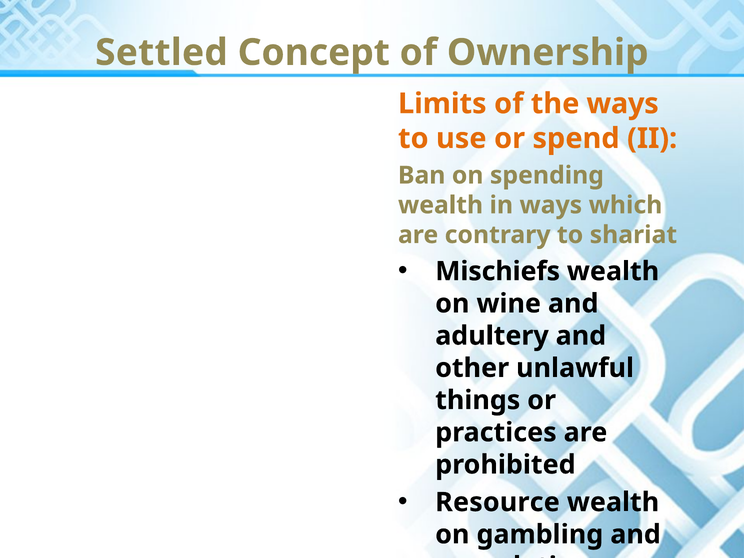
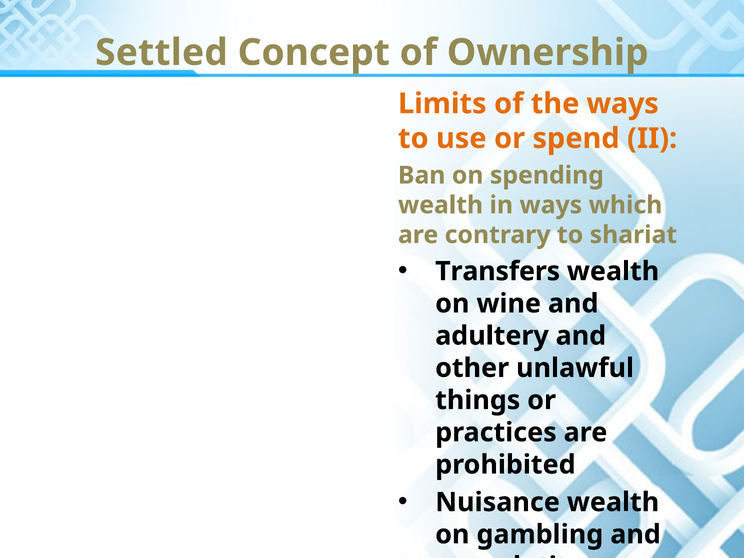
Mischiefs: Mischiefs -> Transfers (498, 271)
Resource: Resource -> Nuisance (498, 502)
